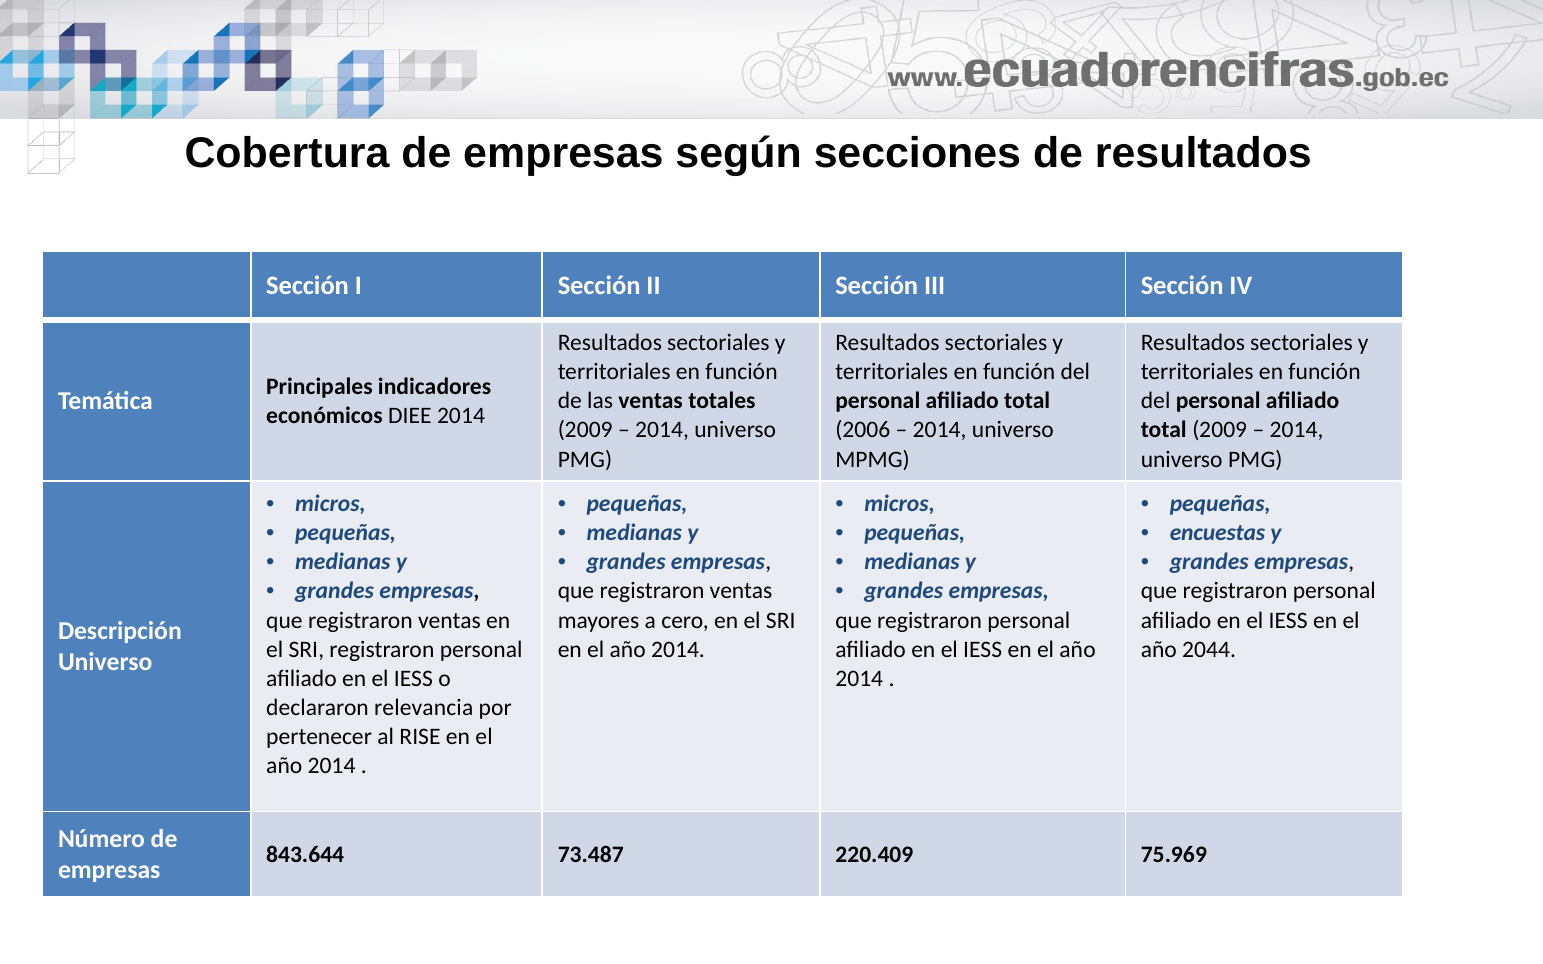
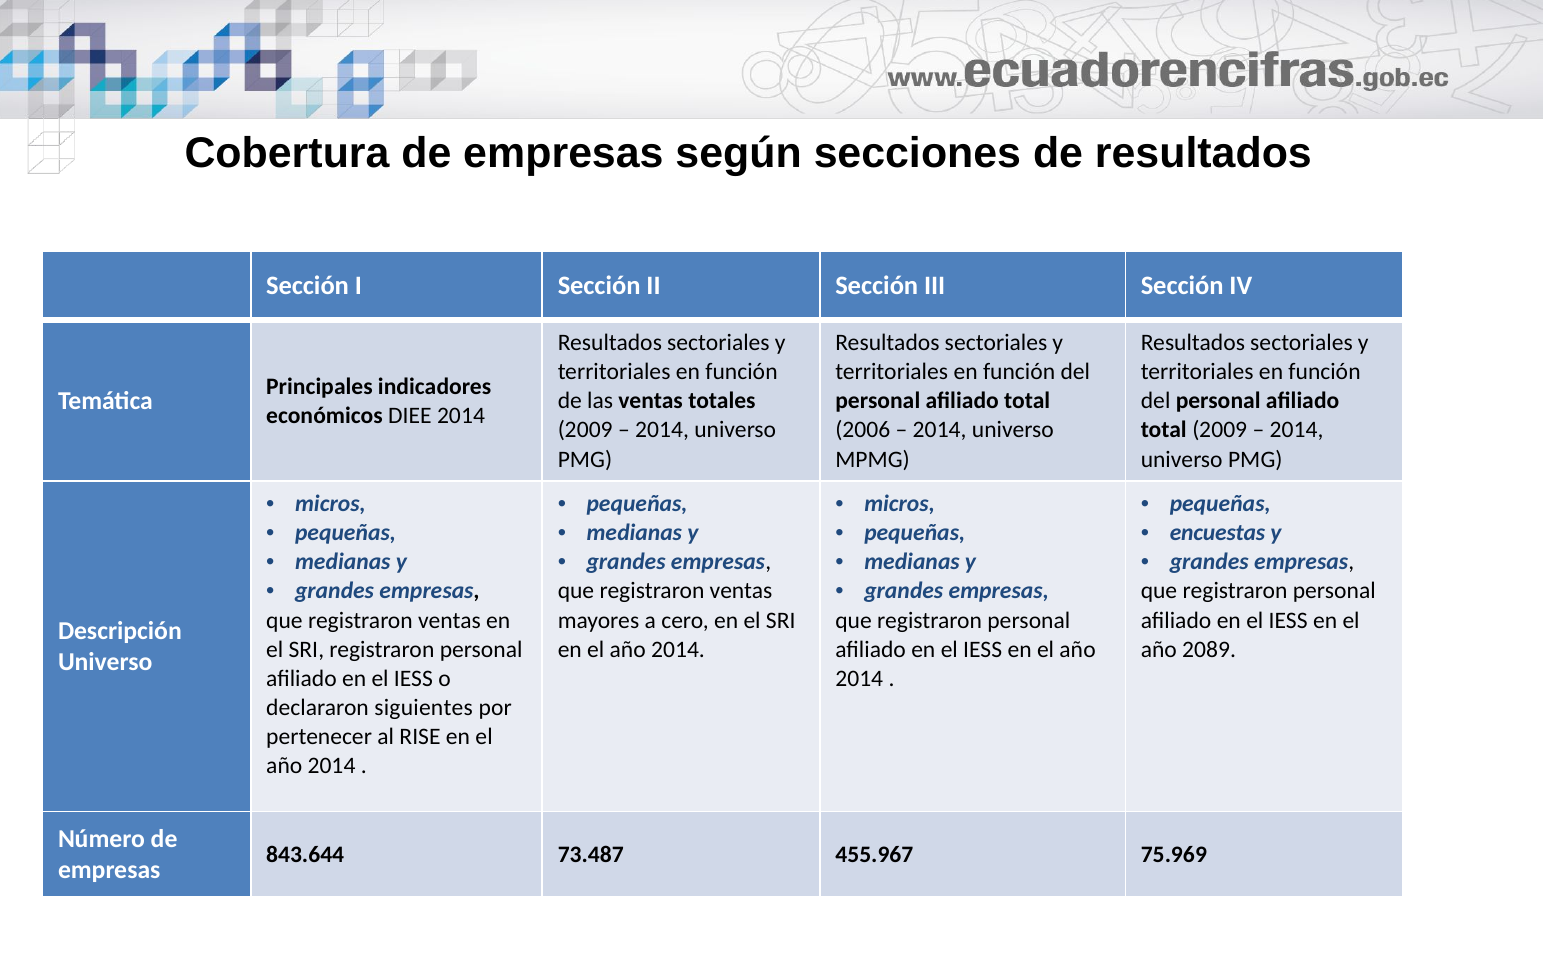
2044: 2044 -> 2089 (1209, 649)
relevancia: relevancia -> siguientes (424, 707)
220.409: 220.409 -> 455.967 (874, 854)
